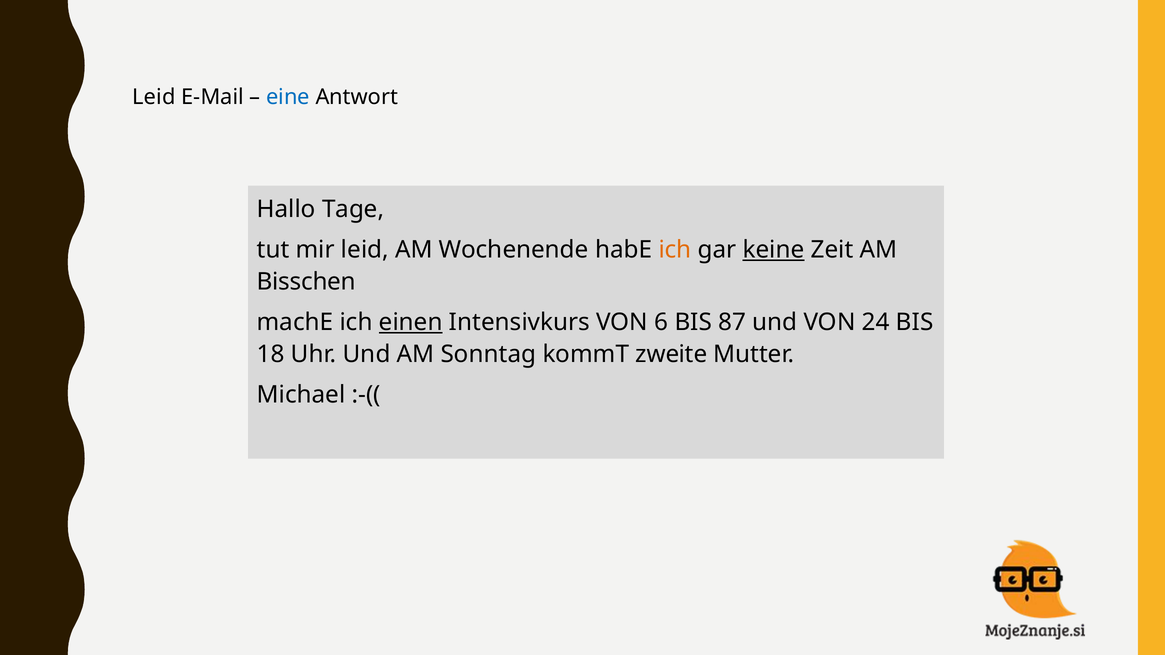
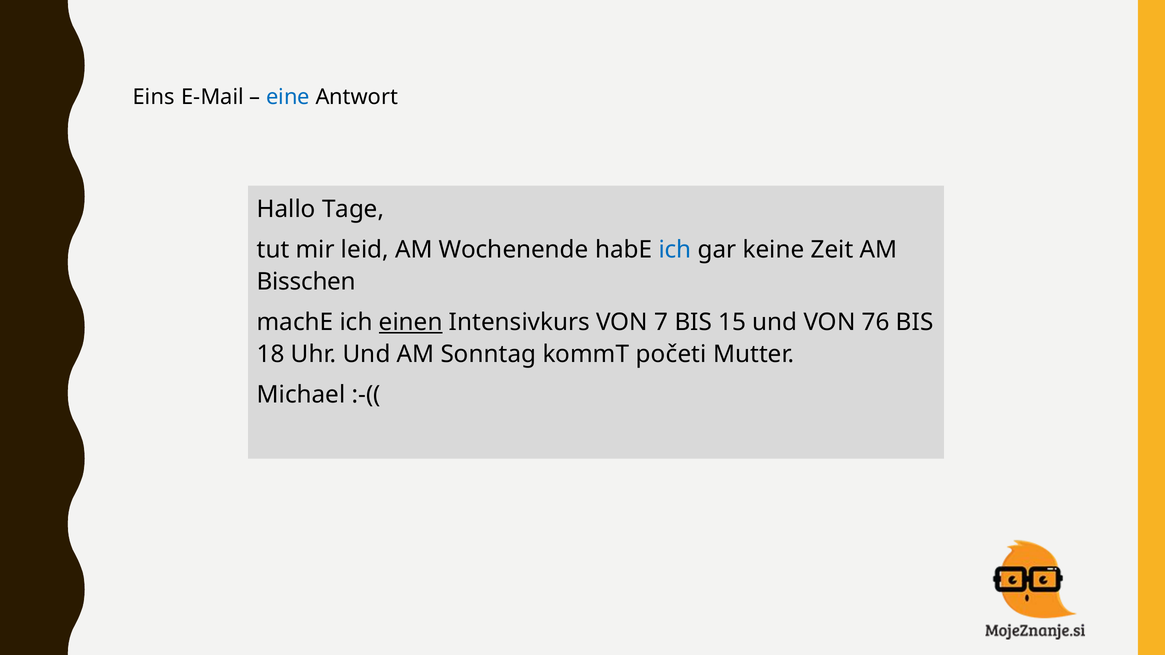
Leid: Leid -> Eins (154, 97)
ich colour: orange -> blue (675, 250)
keine underline: present -> none (774, 250)
6: 6 -> 7 (661, 323)
87: 87 -> 15 (732, 323)
24: 24 -> 76 (876, 323)
zweite: zweite -> početi (671, 355)
